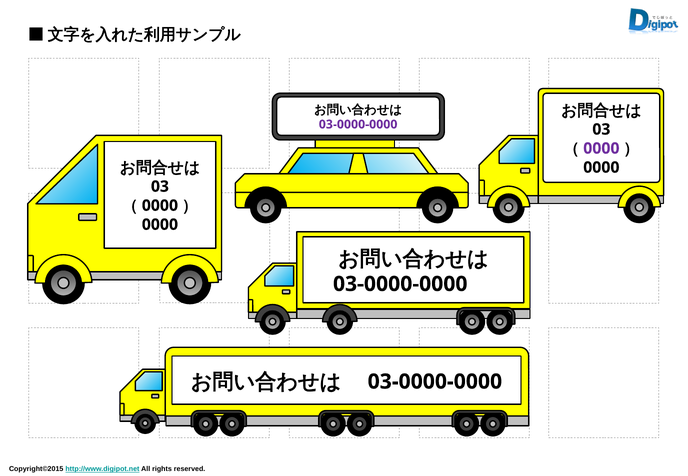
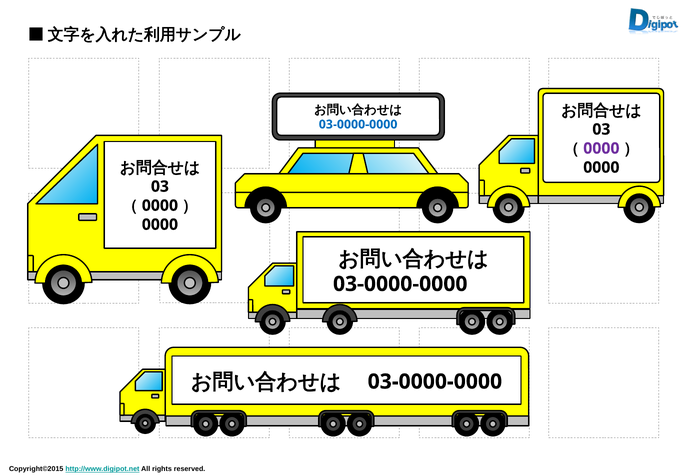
03-0000-0000 colour: purple -> blue (358, 124)
